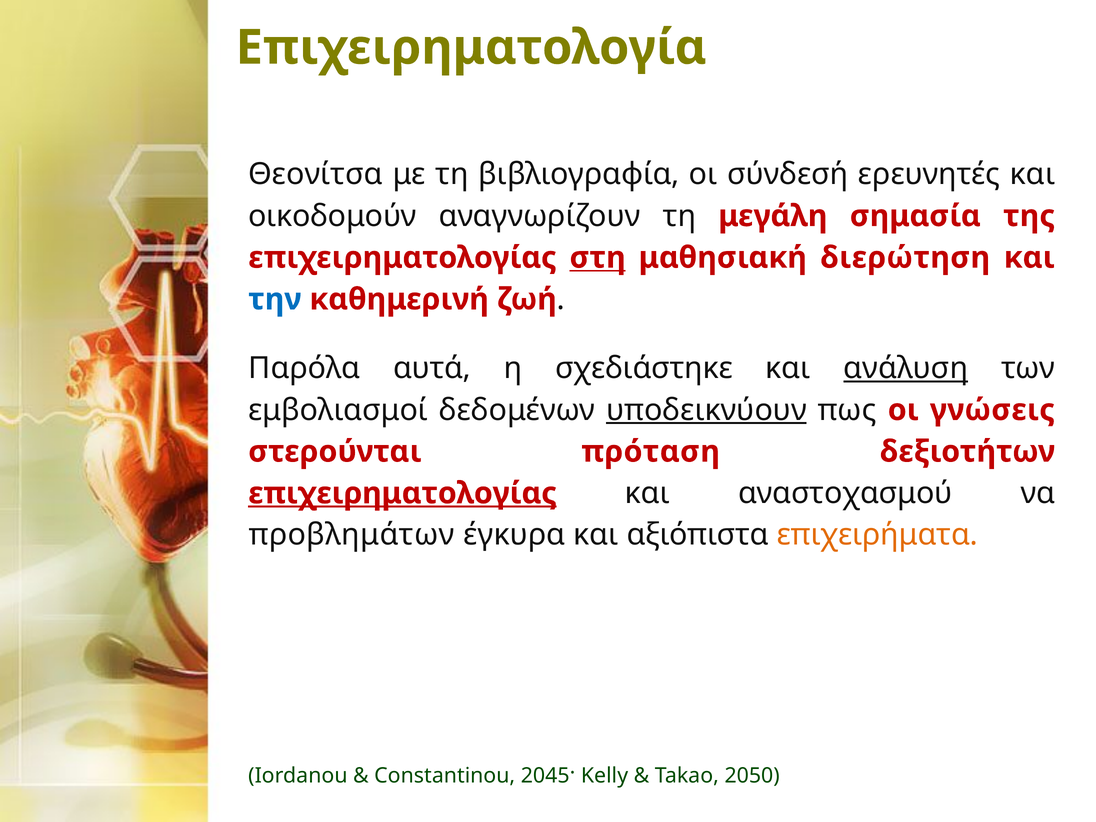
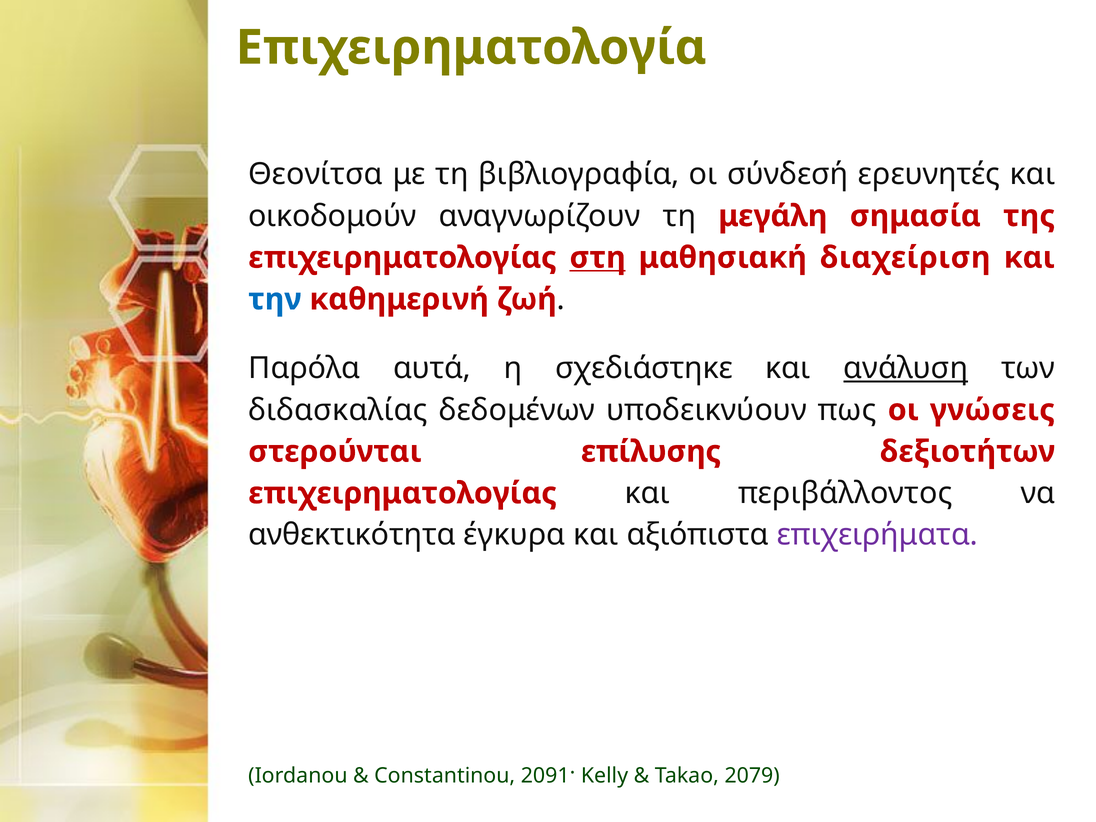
διερώτηση: διερώτηση -> διαχείριση (905, 258)
εμβολιασμοί: εμβολιασμοί -> διδασκαλίας (338, 410)
υποδεικνύουν underline: present -> none (706, 410)
πρόταση: πρόταση -> επίλυσης (651, 452)
επιχειρηματολογίας underline: present -> none (403, 493)
αναστοχασμού: αναστοχασμού -> περιβάλλοντος (845, 493)
προβλημάτων: προβλημάτων -> ανθεκτικότητα (352, 535)
επιχειρήματα colour: orange -> purple (877, 535)
2045·: 2045· -> 2091· (548, 776)
2050: 2050 -> 2079 (752, 776)
